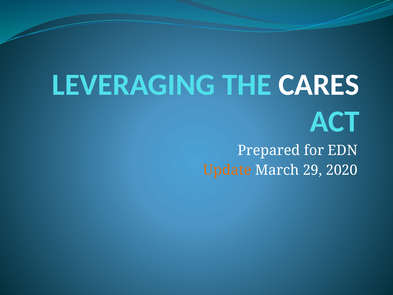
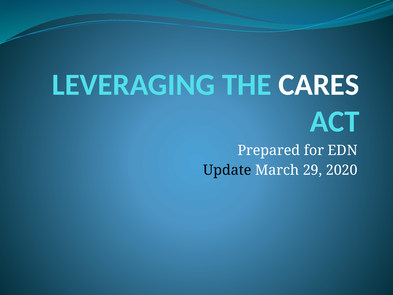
Update colour: orange -> black (227, 170)
